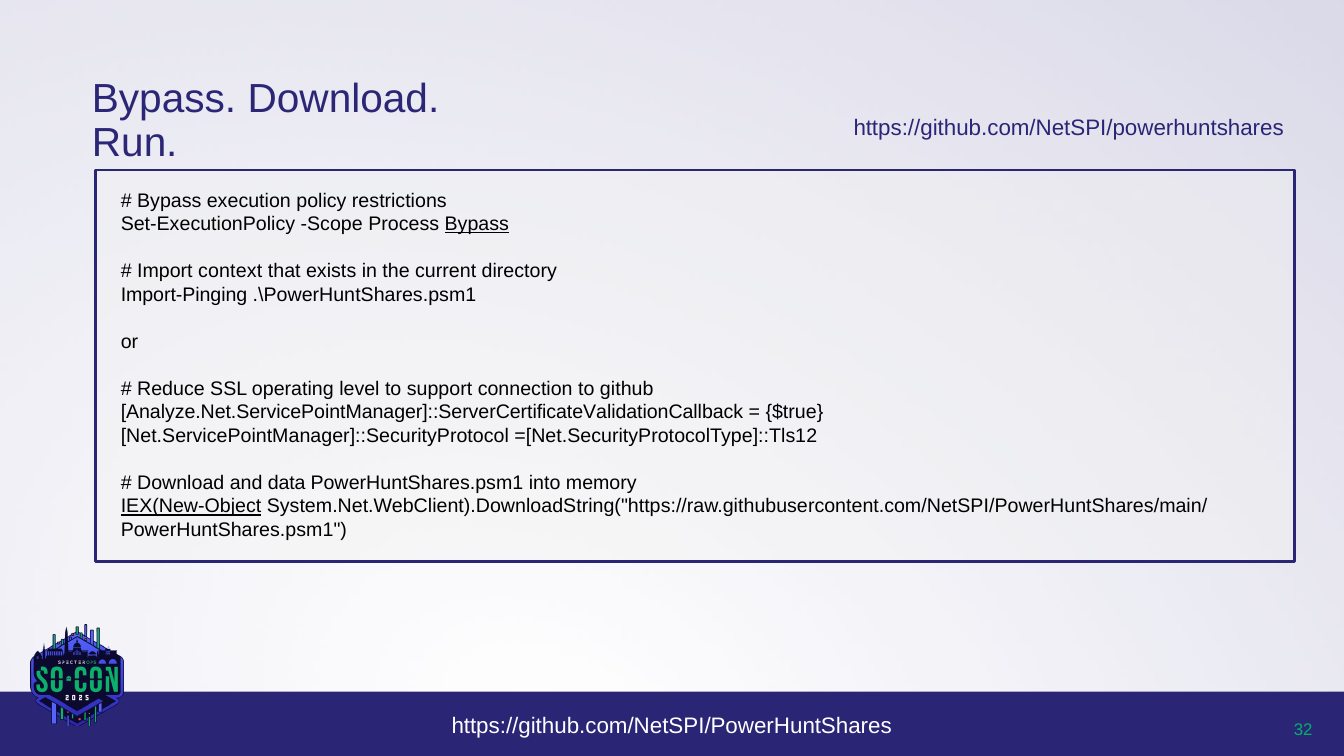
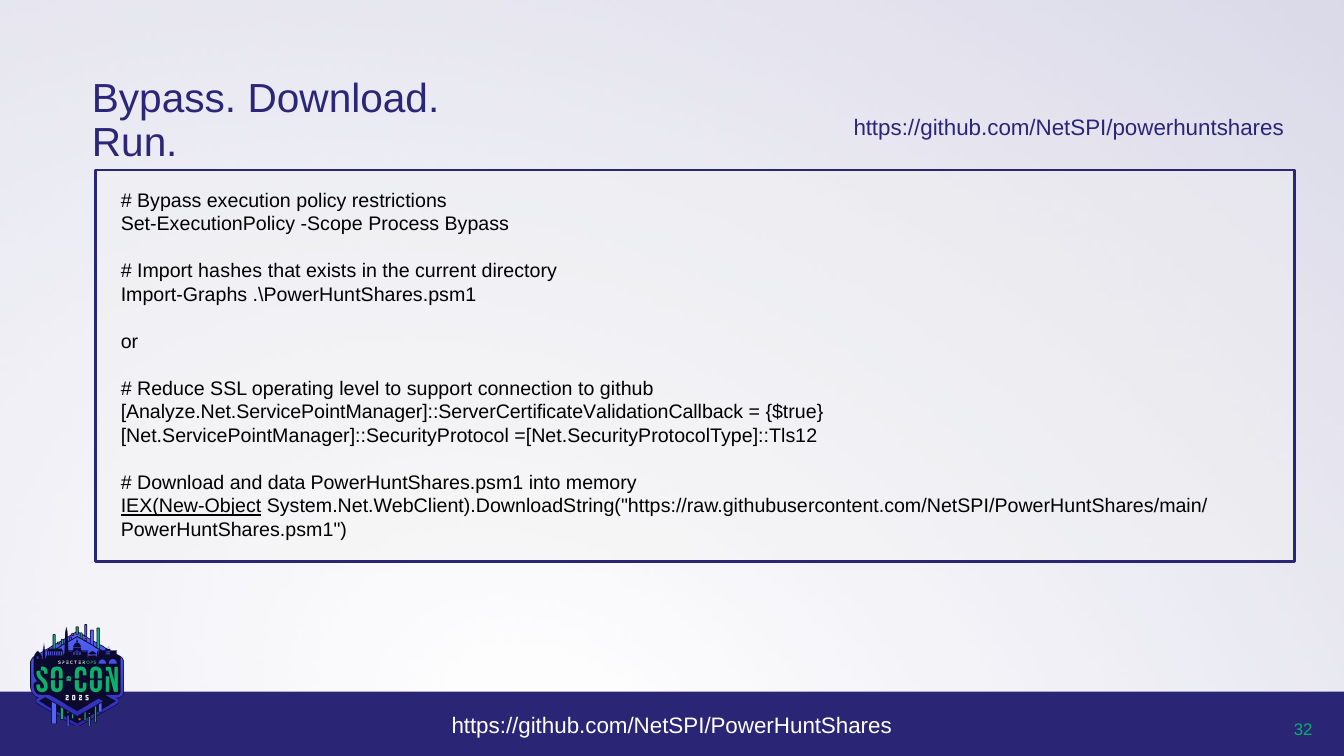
Bypass underline: present -> none (477, 224)
context: context -> hashes (230, 271)
Import-Pinging: Import-Pinging -> Import-Graphs (184, 295)
